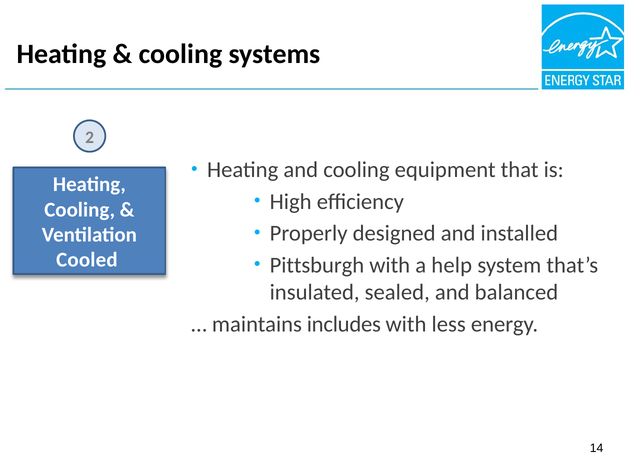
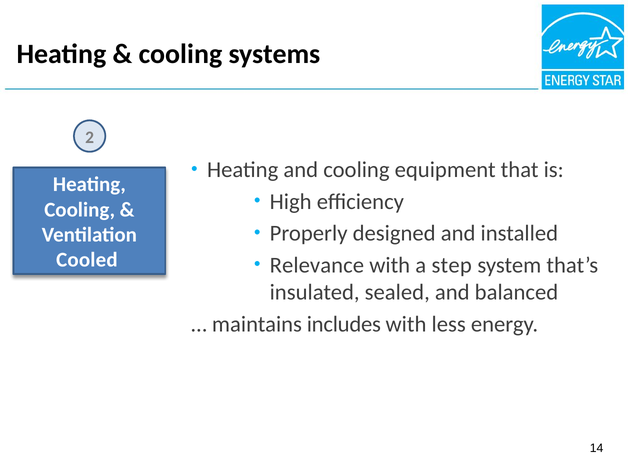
Pittsburgh: Pittsburgh -> Relevance (317, 265)
help: help -> step (452, 265)
